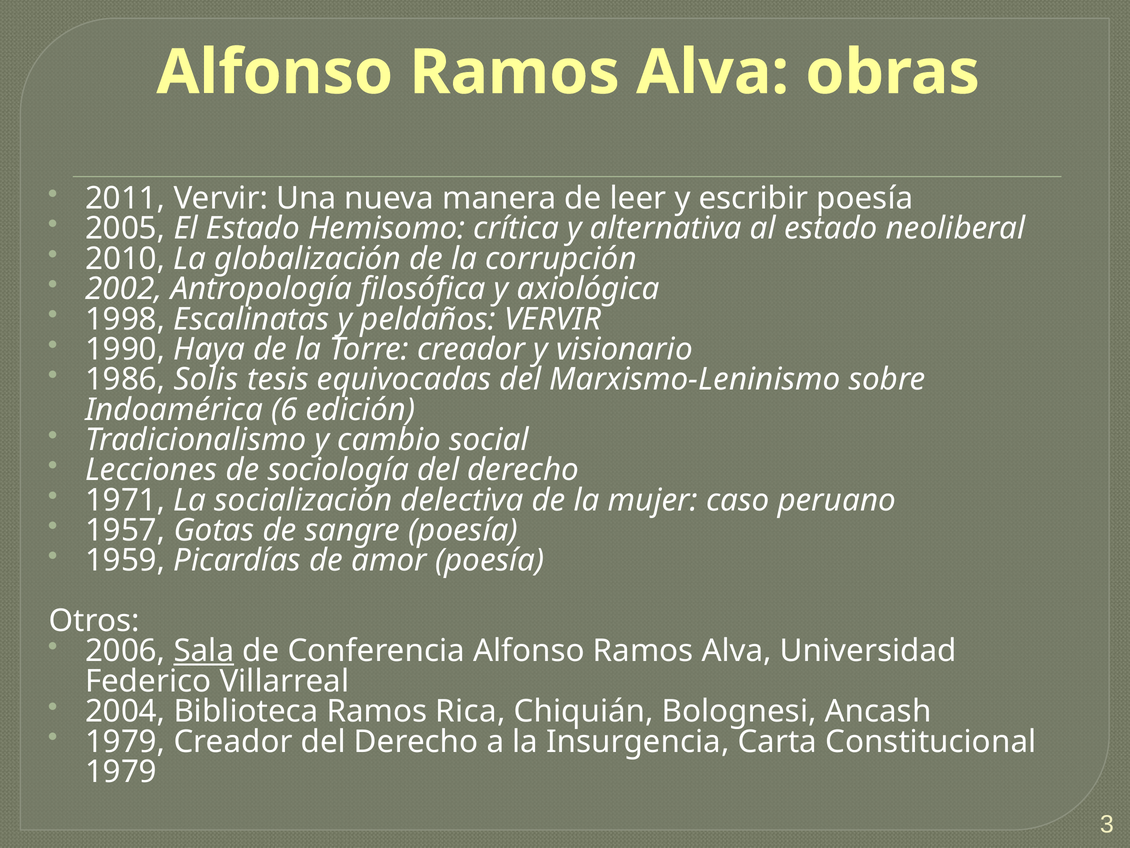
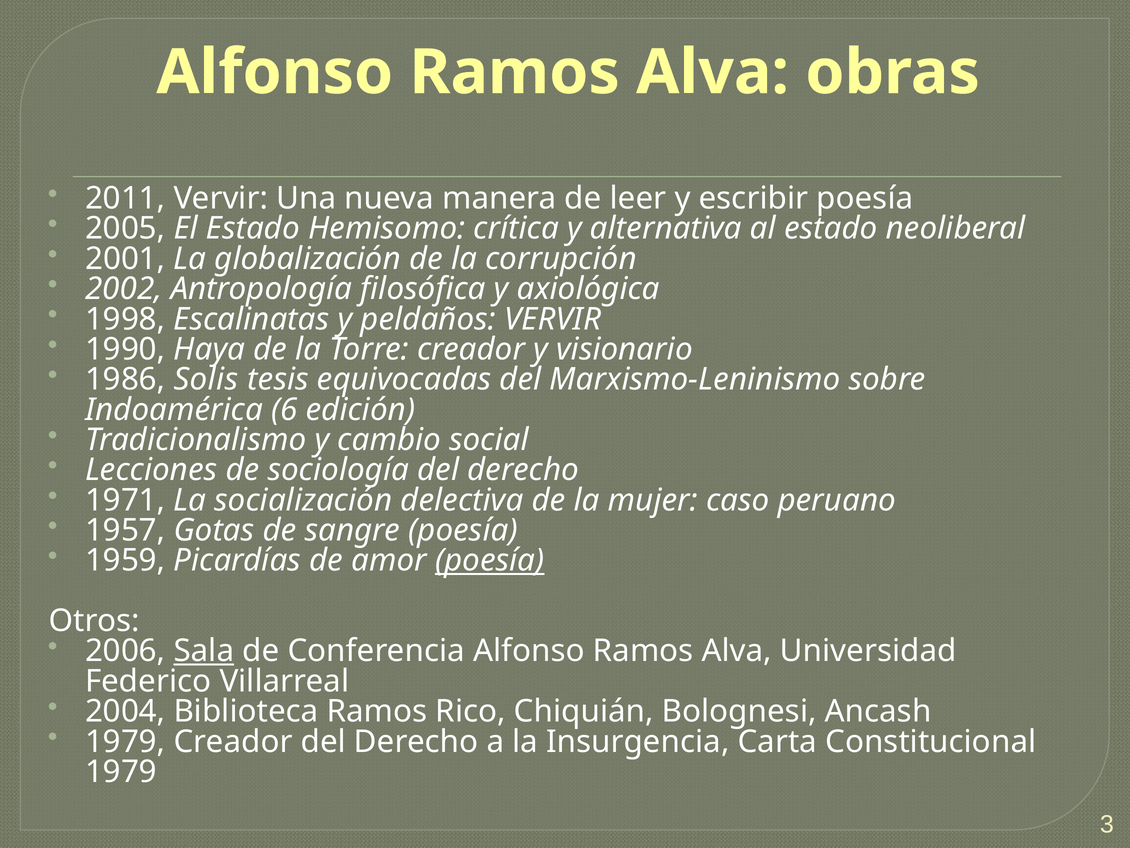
2010: 2010 -> 2001 (125, 259)
poesía underline: none -> present (490, 560)
Rica: Rica -> Rico (471, 711)
